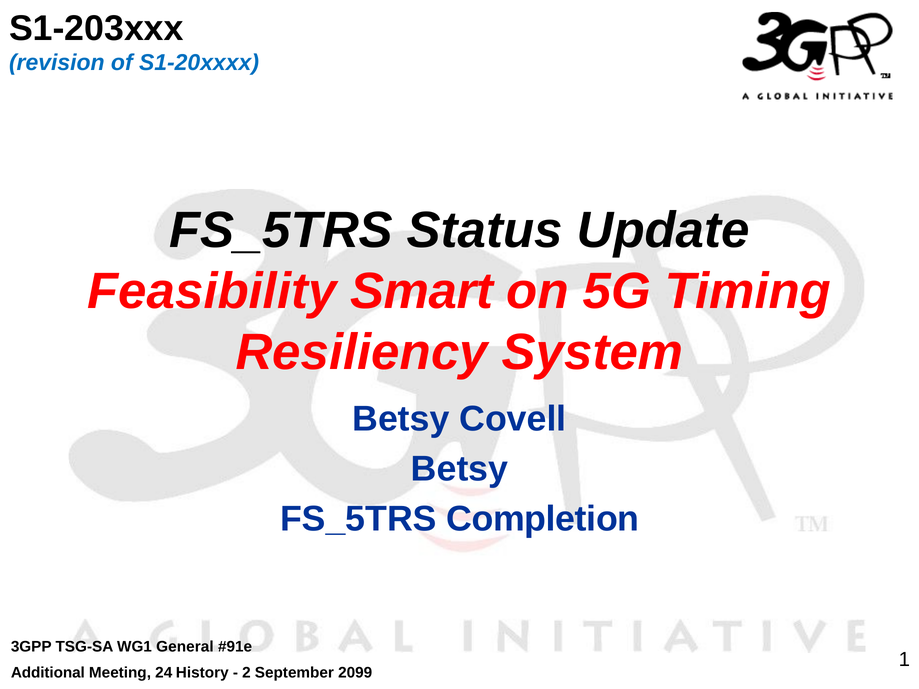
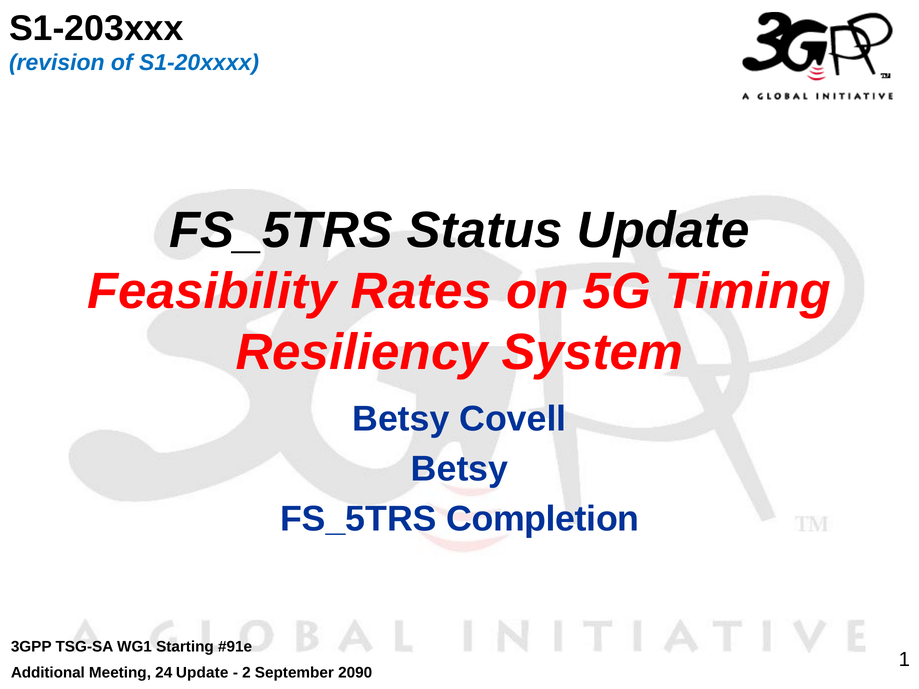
Smart: Smart -> Rates (421, 292)
General: General -> Starting (185, 647)
24 History: History -> Update (202, 673)
2099: 2099 -> 2090 (355, 673)
